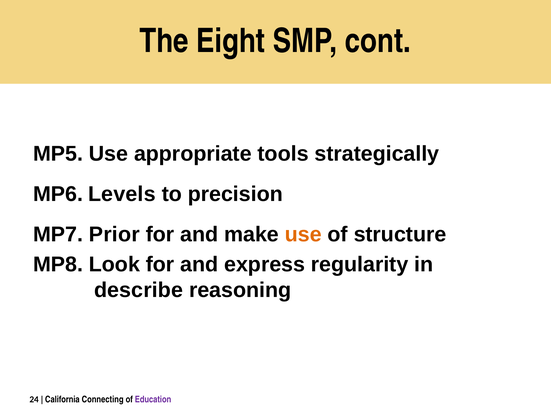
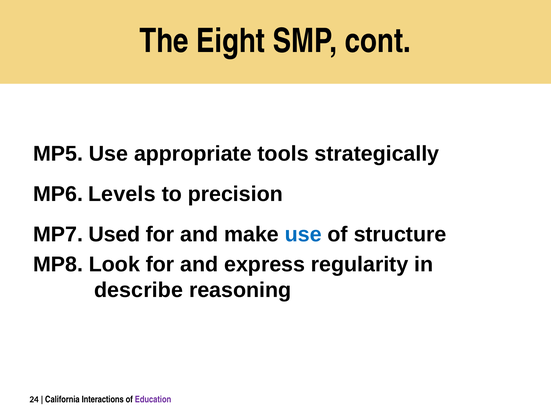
Prior: Prior -> Used (115, 234)
use colour: orange -> blue (303, 234)
Connecting: Connecting -> Interactions (103, 400)
